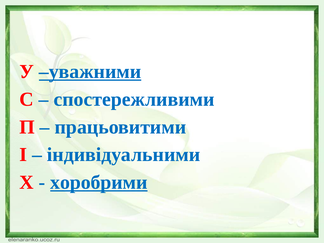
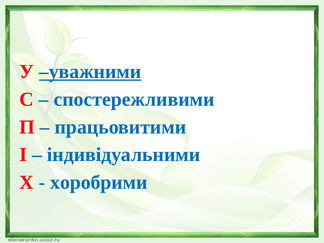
хоробрими underline: present -> none (99, 182)
